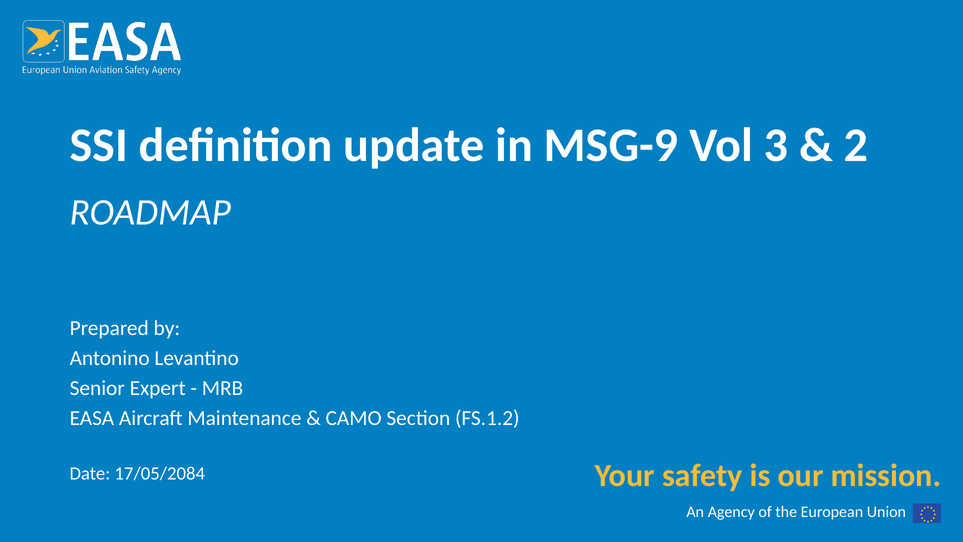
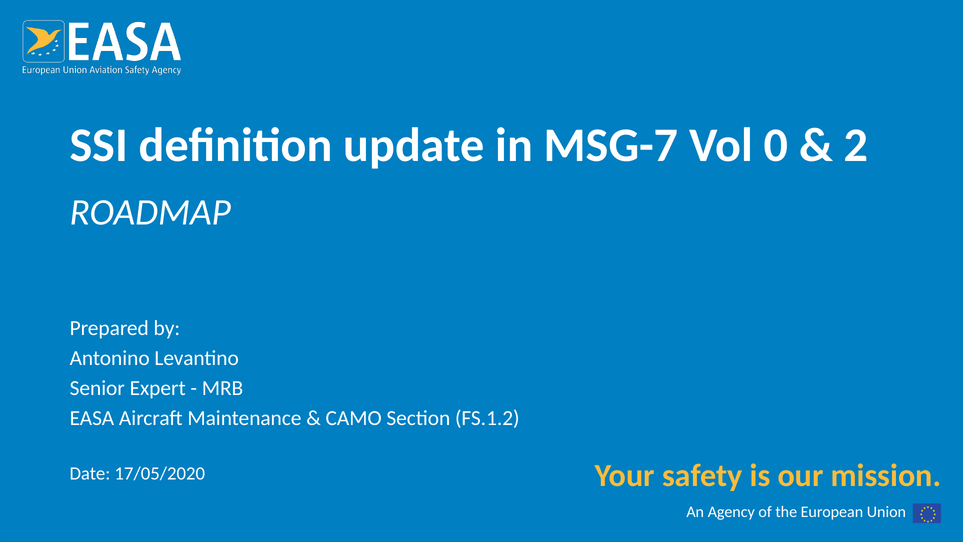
MSG-9: MSG-9 -> MSG-7 (611, 145)
3: 3 -> 0 (776, 145)
17/05/2084: 17/05/2084 -> 17/05/2020 (160, 473)
